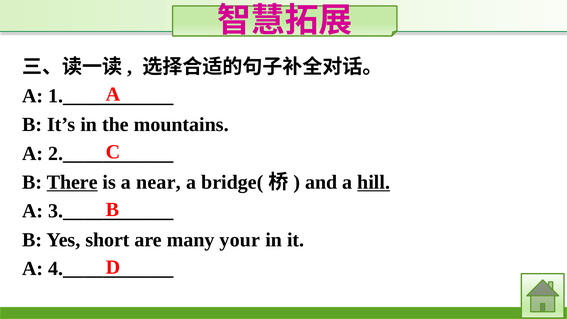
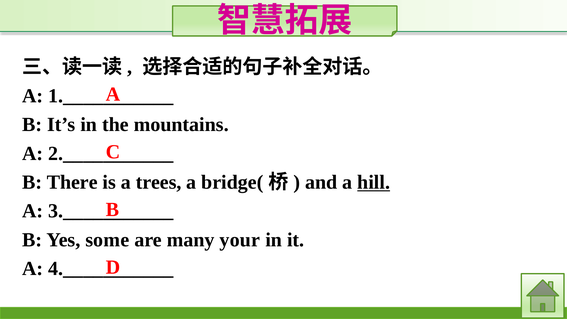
There underline: present -> none (72, 182)
near: near -> trees (159, 182)
short: short -> some (107, 240)
